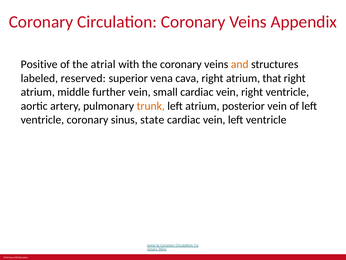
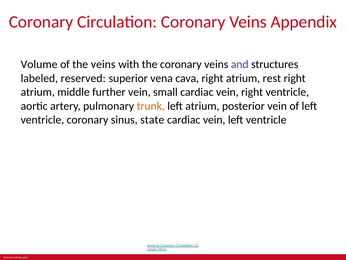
Positive: Positive -> Volume (39, 64)
the atrial: atrial -> veins (103, 64)
and colour: orange -> purple (240, 64)
that: that -> rest (272, 78)
